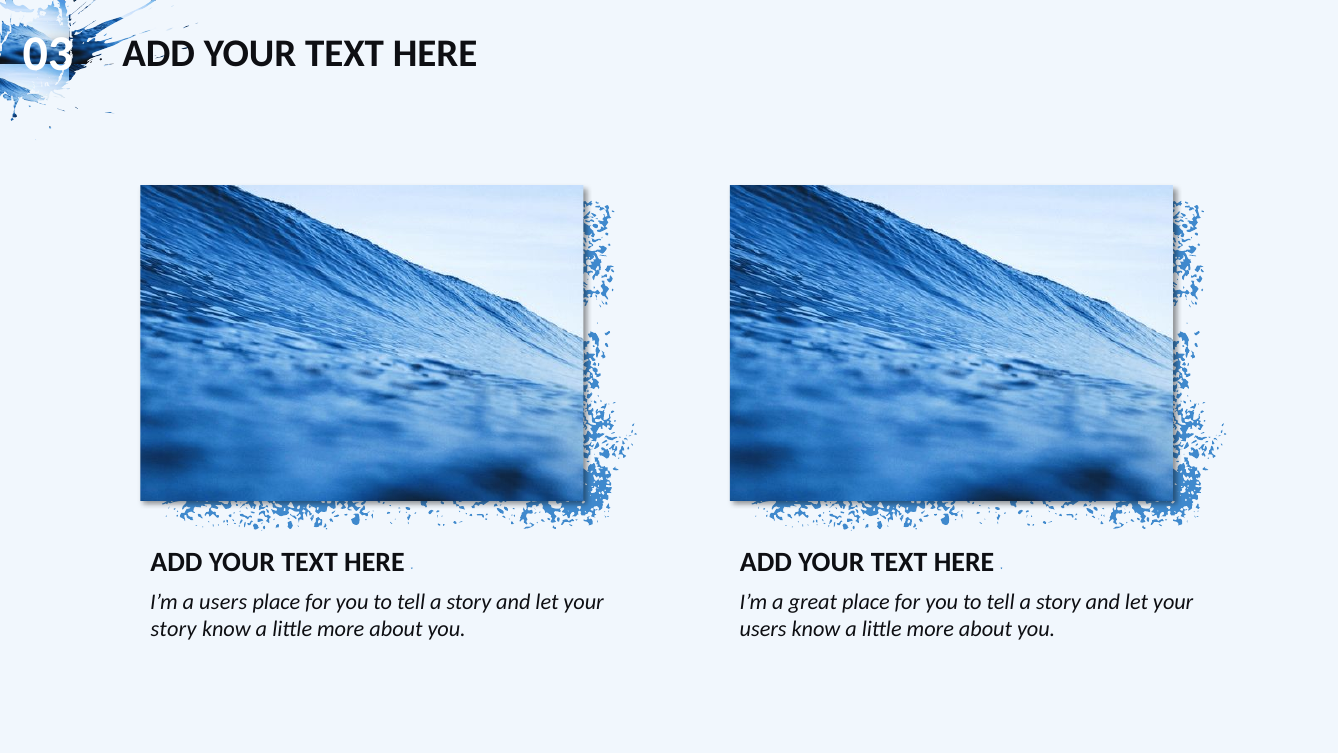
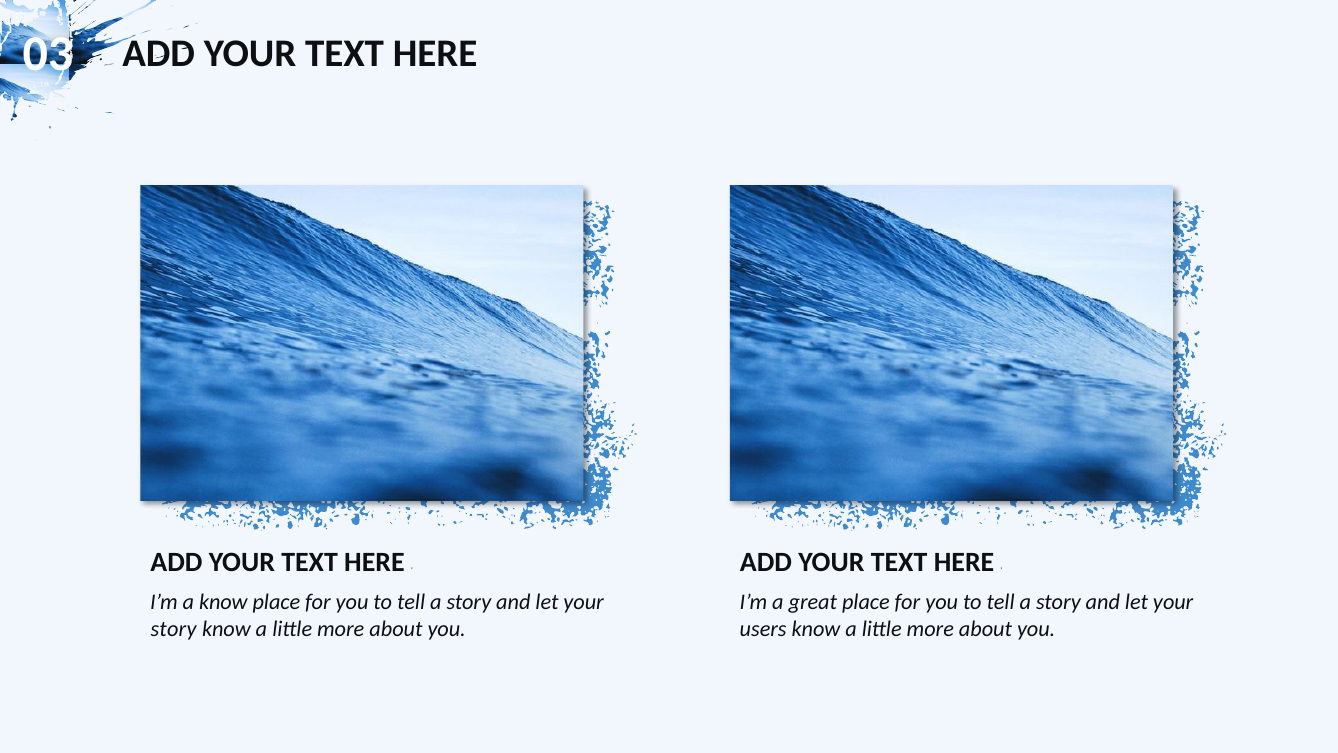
a users: users -> know (223, 602)
